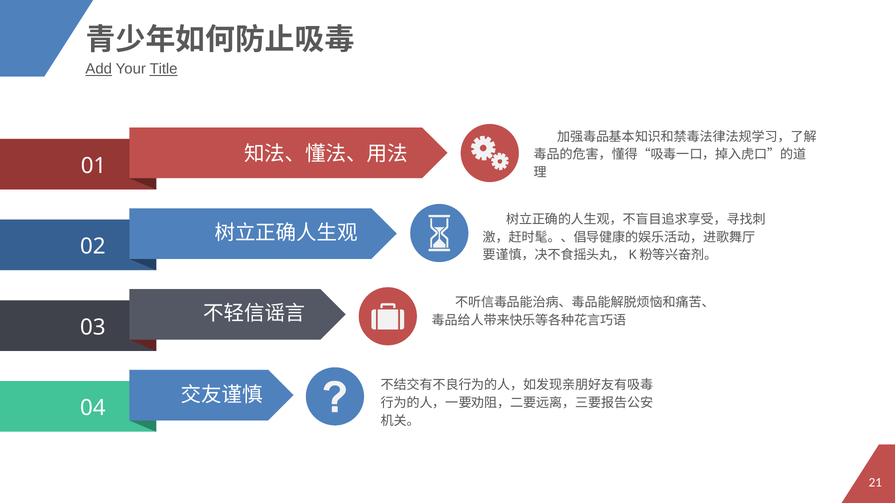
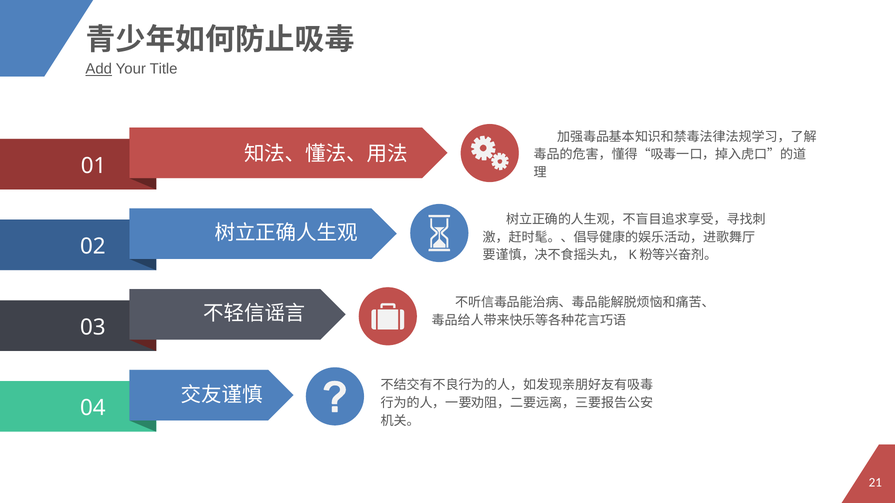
Title underline: present -> none (164, 69)
